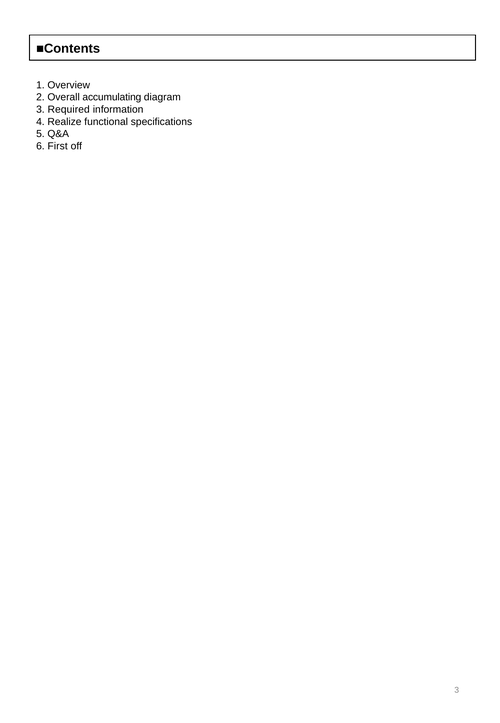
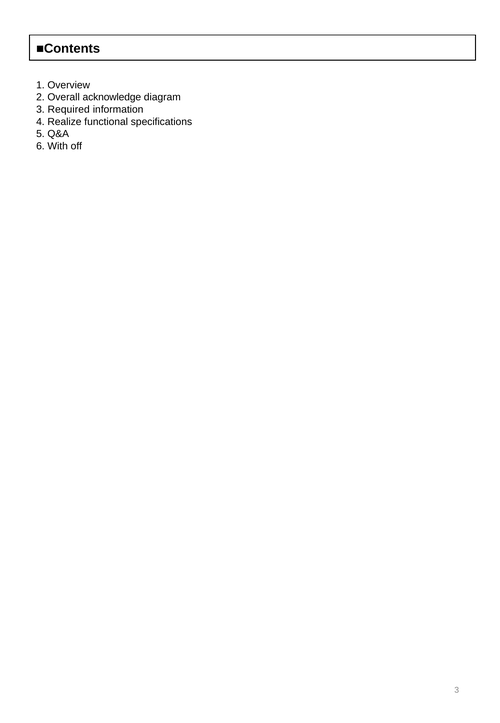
accumulating: accumulating -> acknowledge (112, 97)
First: First -> With (58, 146)
